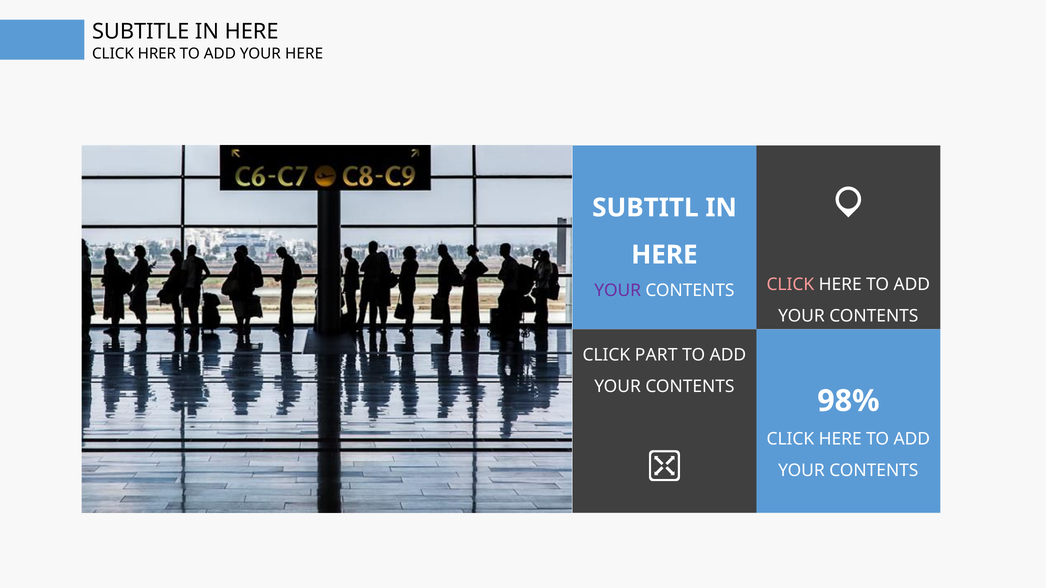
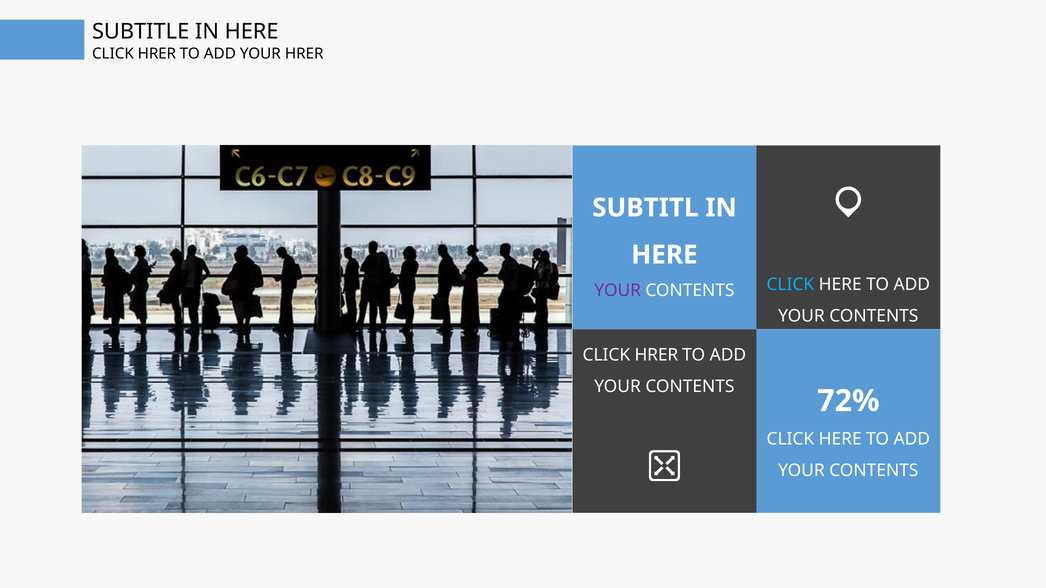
YOUR HERE: HERE -> HRER (304, 54)
CLICK colour: pink -> light blue (790, 285)
PART: PART -> HRER (656, 355)
98%: 98% -> 72% (848, 401)
